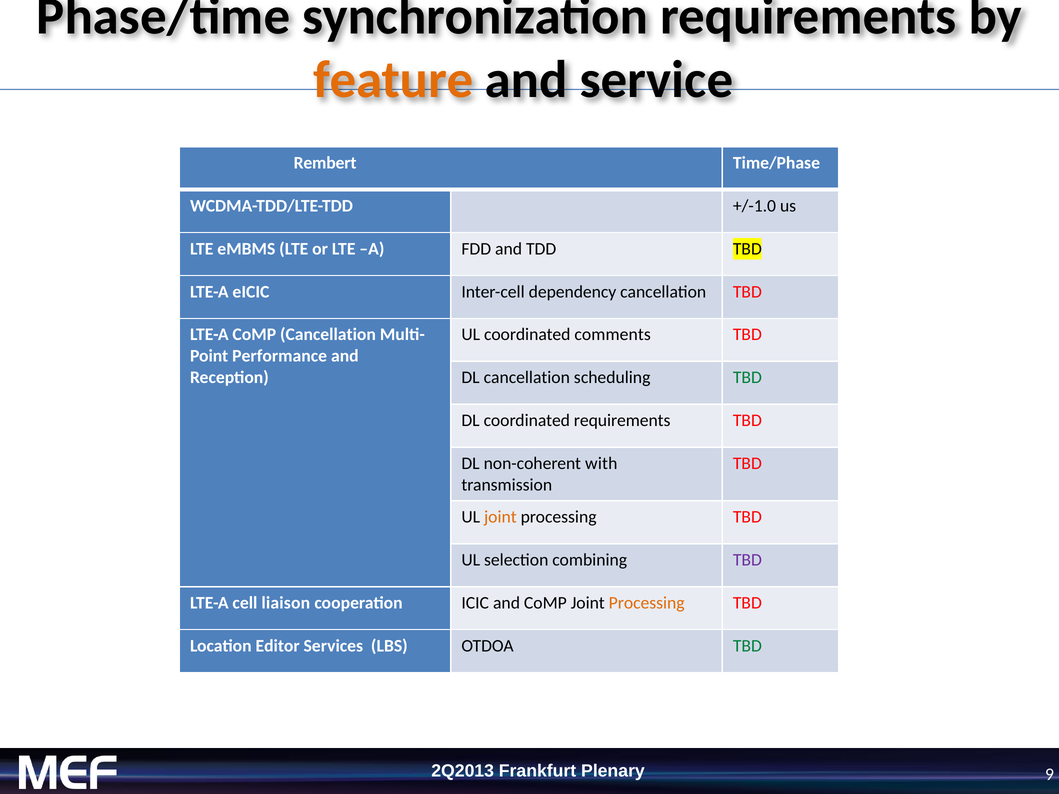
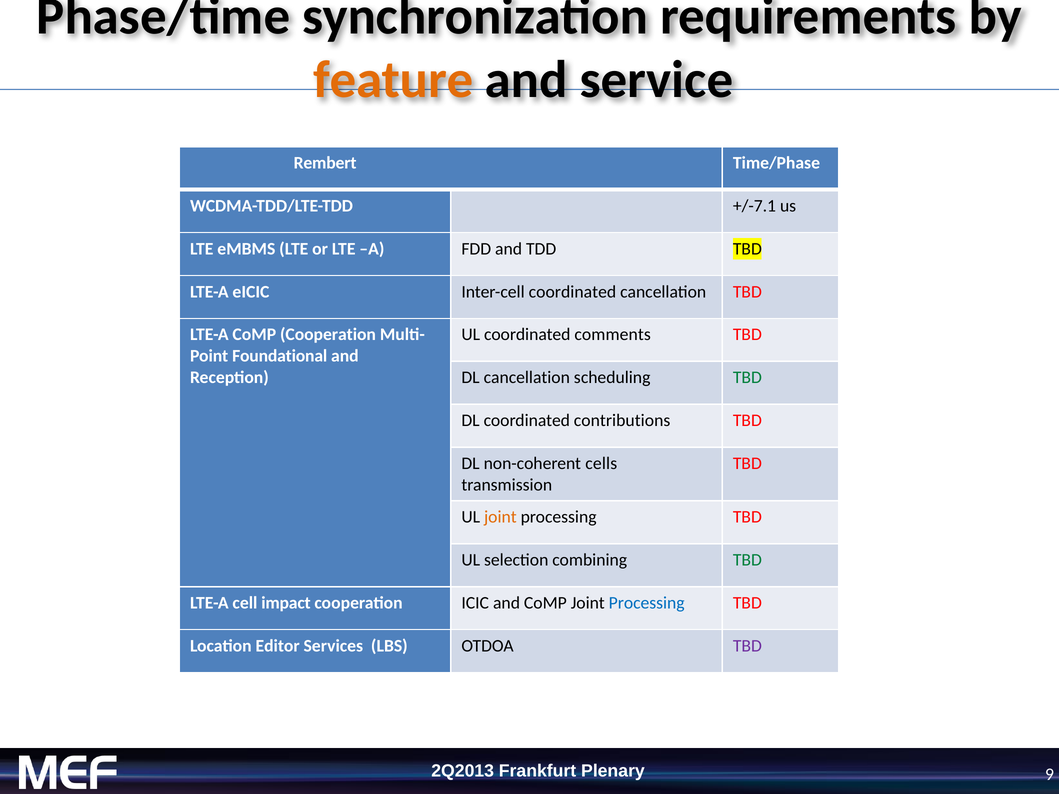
+/-1.0: +/-1.0 -> +/-7.1 (754, 206)
Inter-cell dependency: dependency -> coordinated (572, 292)
CoMP Cancellation: Cancellation -> Cooperation (328, 335)
Performance: Performance -> Foundational (280, 356)
coordinated requirements: requirements -> contributions (622, 421)
with: with -> cells (601, 464)
TBD colour: purple -> green (747, 560)
liaison: liaison -> impact (286, 603)
Processing colour: orange -> blue (647, 603)
TBD colour: green -> purple (747, 646)
